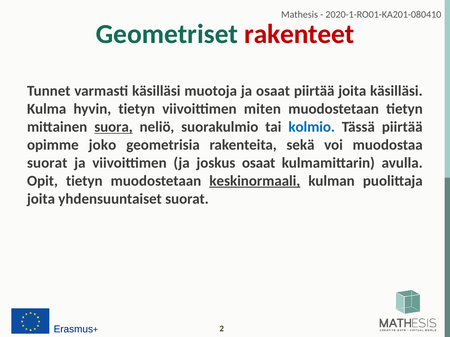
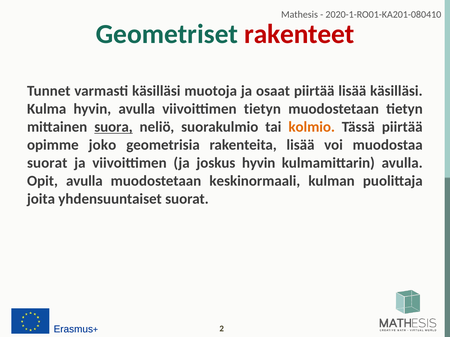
piirtää joita: joita -> lisää (352, 91)
hyvin tietyn: tietyn -> avulla (137, 109)
viivoittimen miten: miten -> tietyn (262, 109)
kolmio colour: blue -> orange (312, 127)
rakenteita sekä: sekä -> lisää (300, 145)
joskus osaat: osaat -> hyvin (259, 163)
Opit tietyn: tietyn -> avulla (84, 181)
keskinormaali underline: present -> none (255, 181)
